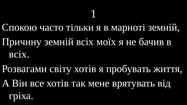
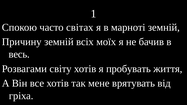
тільки: тільки -> світах (80, 27)
всіх: всіх -> весь (19, 54)
